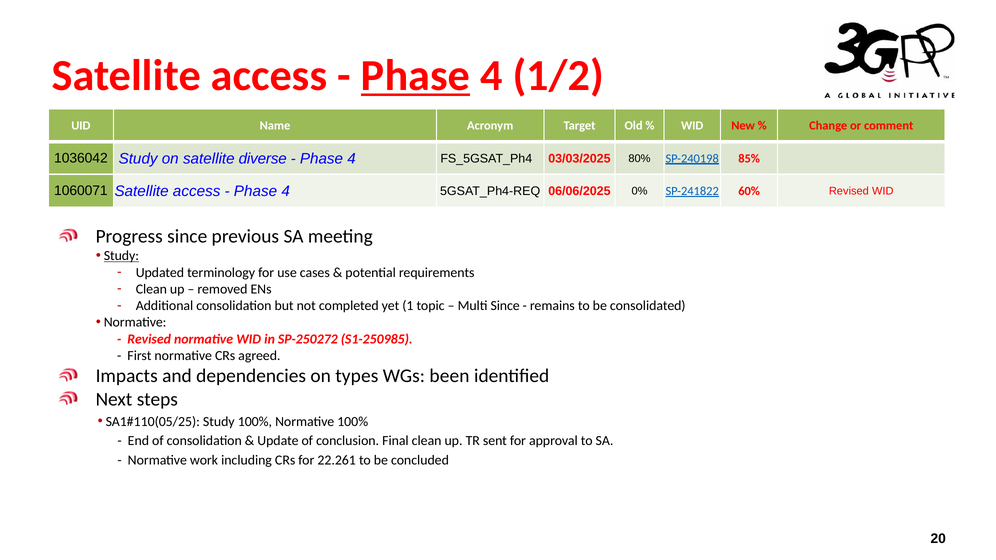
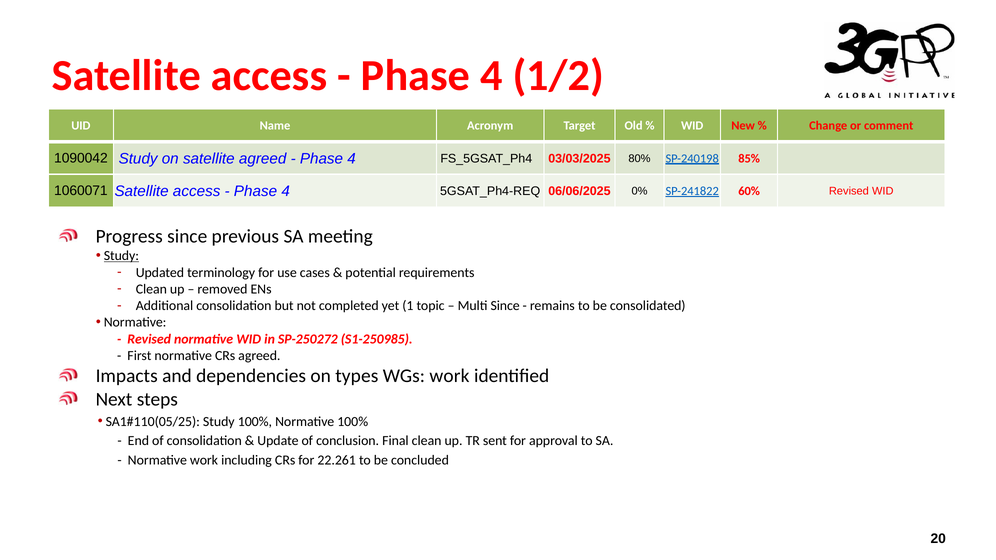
Phase underline: present -> none (415, 76)
1036042: 1036042 -> 1090042 (81, 158)
satellite diverse: diverse -> agreed (263, 159)
WGs been: been -> work (449, 376)
